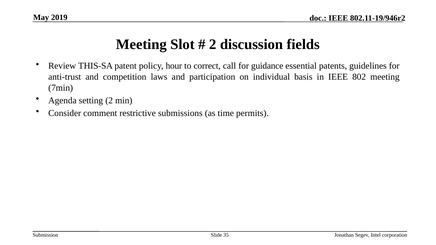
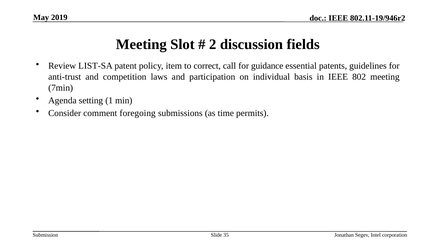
THIS-SA: THIS-SA -> LIST-SA (95, 66)
hour: hour -> item (174, 66)
setting 2: 2 -> 1 (109, 101)
restrictive: restrictive -> foregoing (138, 113)
